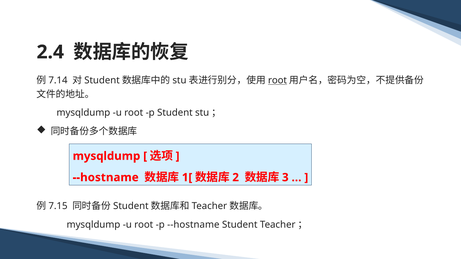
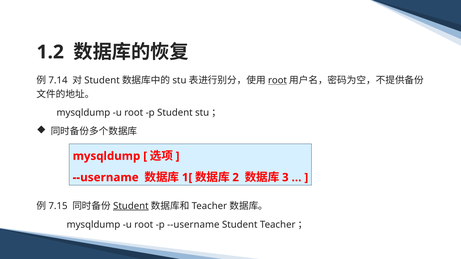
2.4: 2.4 -> 1.2 (50, 52)
--hostname: --hostname -> --username (106, 178)
Student underline: none -> present (131, 206)
p --hostname: --hostname -> --username (193, 225)
